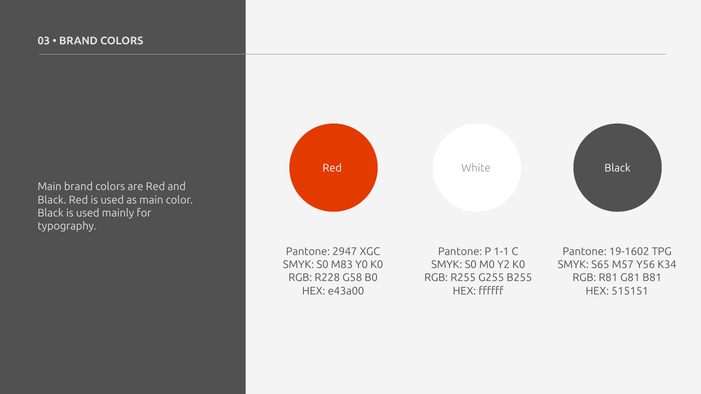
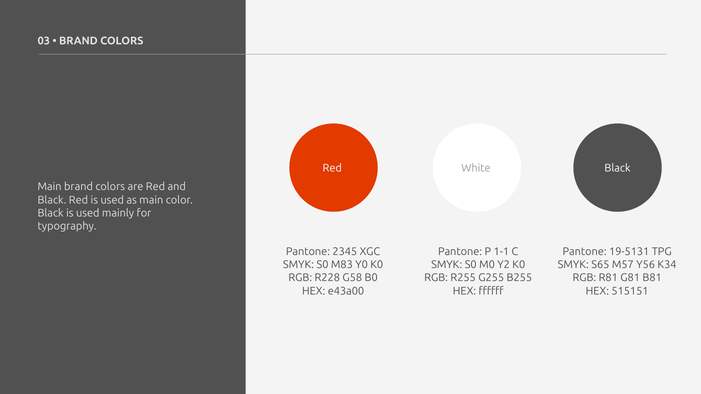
2947: 2947 -> 2345 (345, 252)
19-1602: 19-1602 -> 19-5131 (629, 252)
